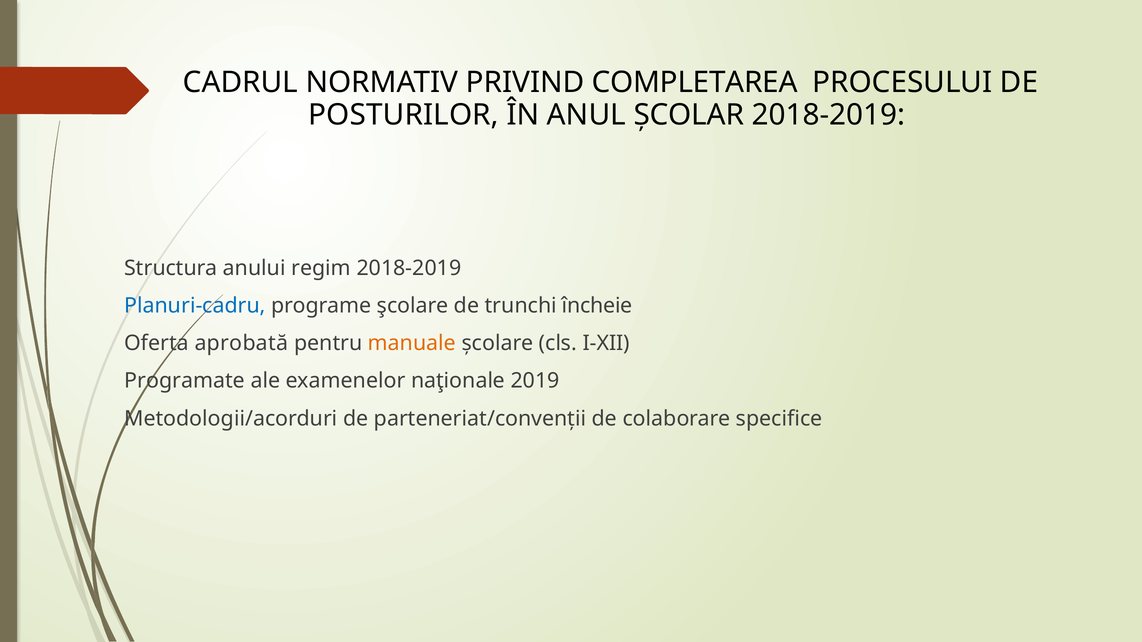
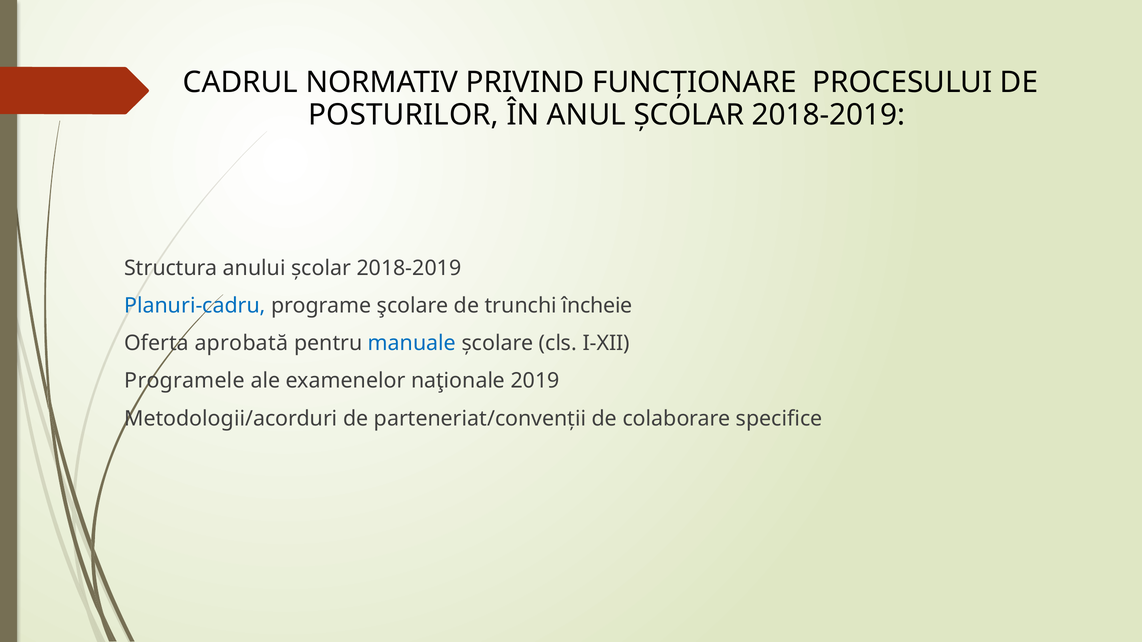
COMPLETAREA: COMPLETAREA -> FUNCȚIONARE (695, 83)
anului regim: regim -> școlar (321, 268)
manuale colour: orange -> blue (412, 344)
Programate: Programate -> Programele (185, 381)
